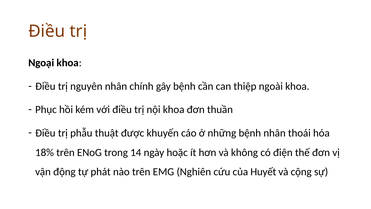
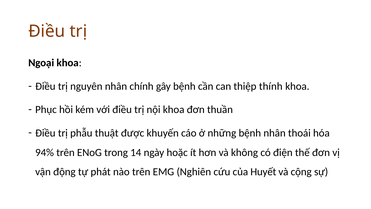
ngoài: ngoài -> thính (271, 86)
18%: 18% -> 94% (45, 152)
